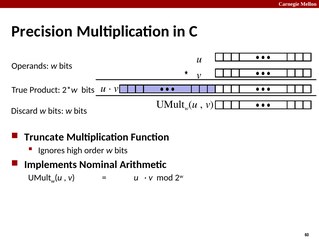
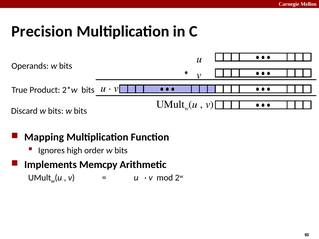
Truncate: Truncate -> Mapping (44, 137)
Nominal: Nominal -> Memcpy (98, 165)
